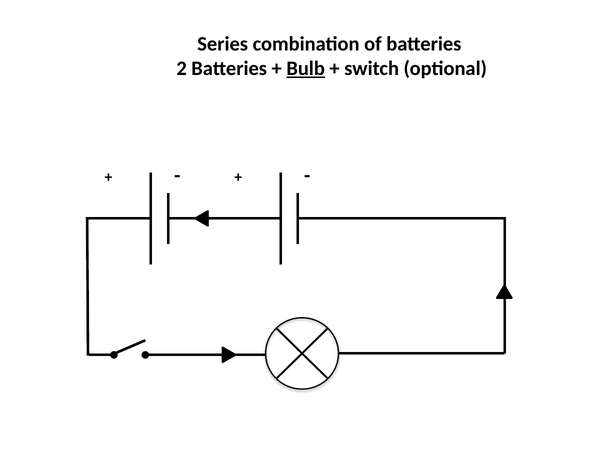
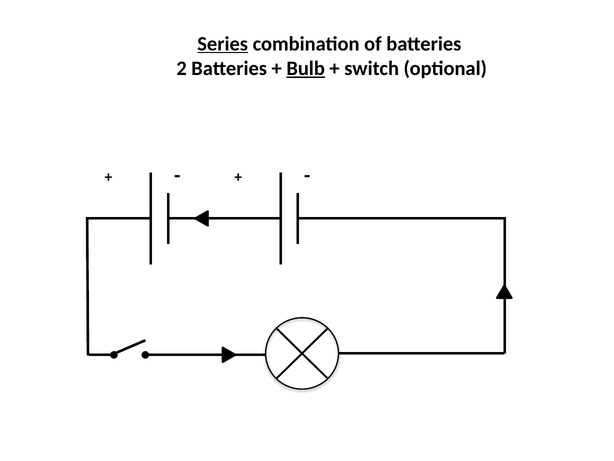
Series underline: none -> present (223, 44)
